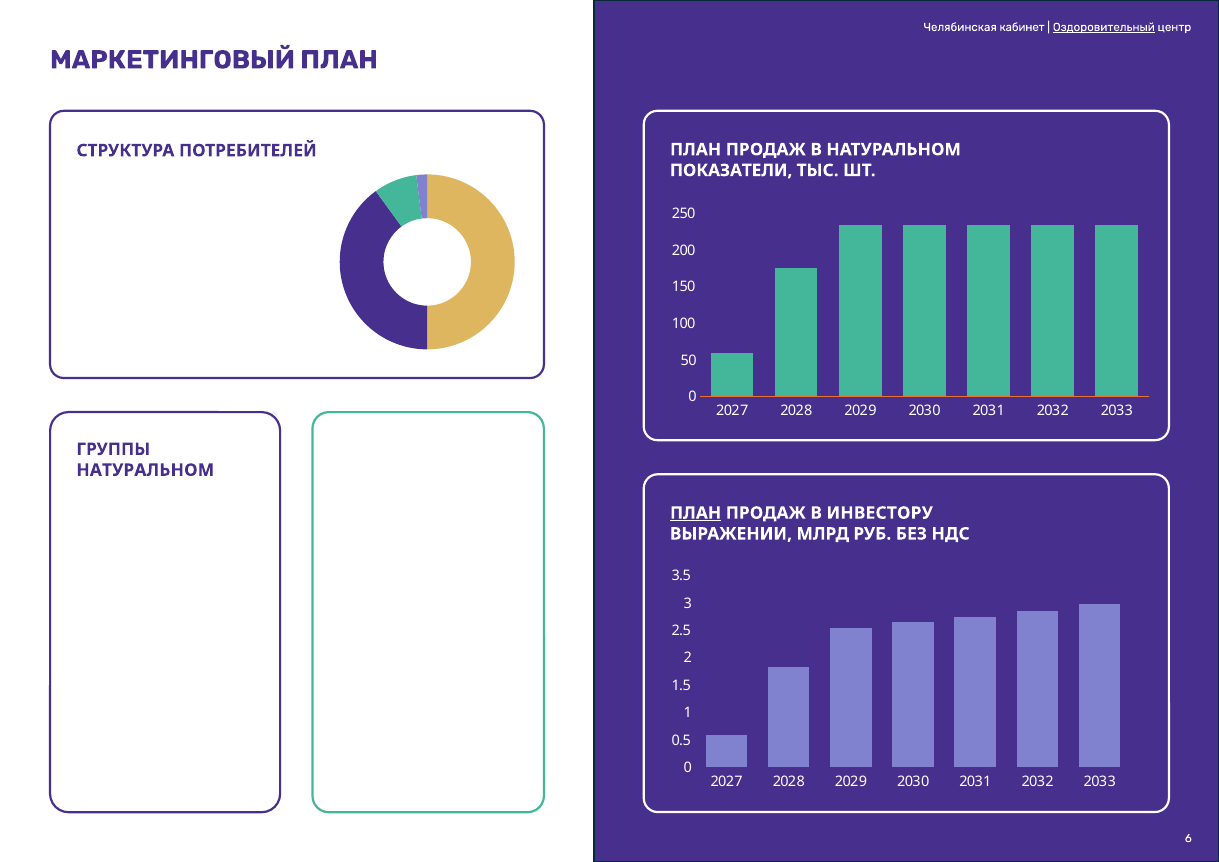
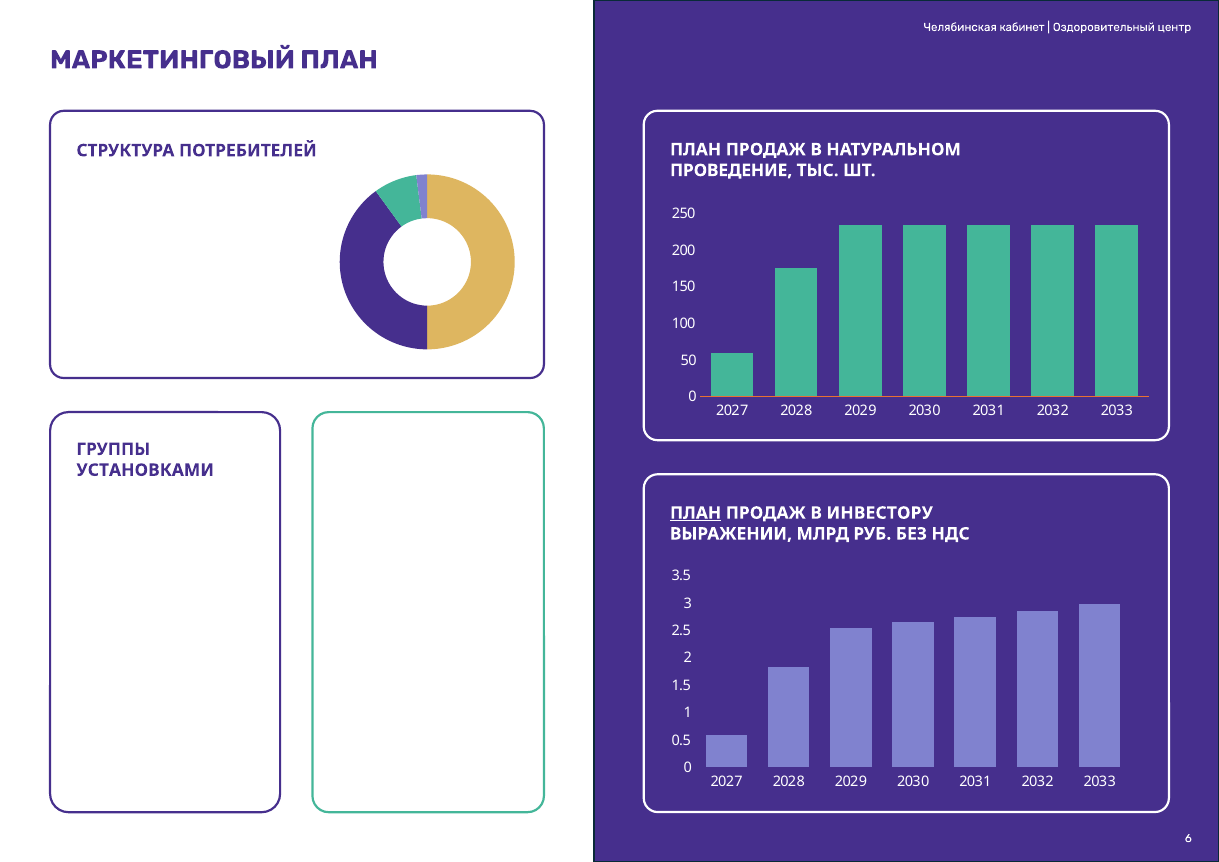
Оздоровительный underline: present -> none (1104, 27)
ПОКАЗАТЕЛИ: ПОКАЗАТЕЛИ -> ПРОВЕДЕНИЕ (731, 170)
НАТУРАЛЬНОМ: НАТУРАЛЬНОМ -> УСТАНОВКАМИ (145, 470)
